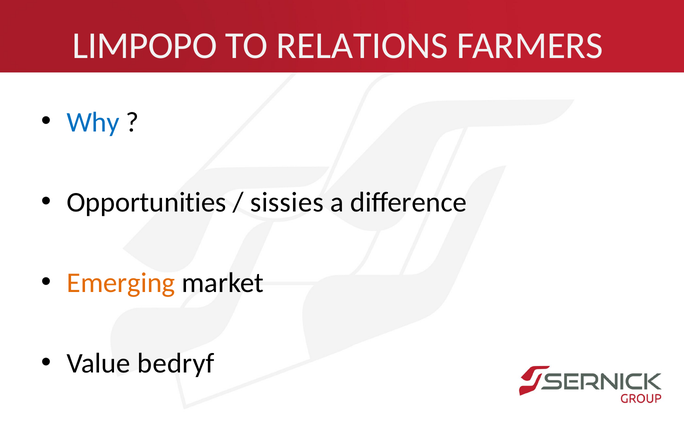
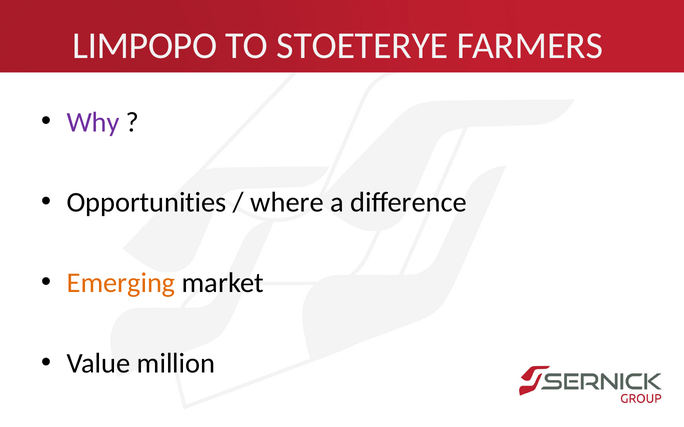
RELATIONS: RELATIONS -> STOETERYE (362, 46)
Why colour: blue -> purple (93, 122)
sissies: sissies -> where (287, 203)
bedryf: bedryf -> million (176, 364)
